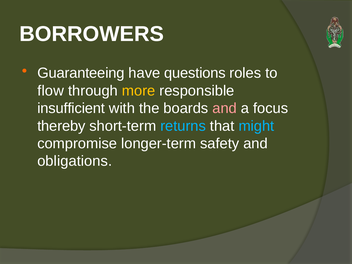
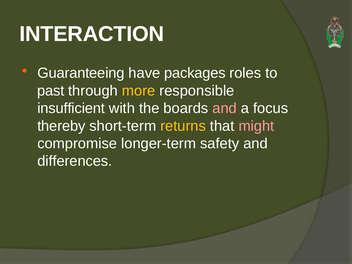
BORROWERS: BORROWERS -> INTERACTION (92, 34)
questions: questions -> packages (195, 73)
flow: flow -> past (51, 91)
returns colour: light blue -> yellow (183, 126)
might colour: light blue -> pink (256, 126)
obligations: obligations -> differences (75, 161)
